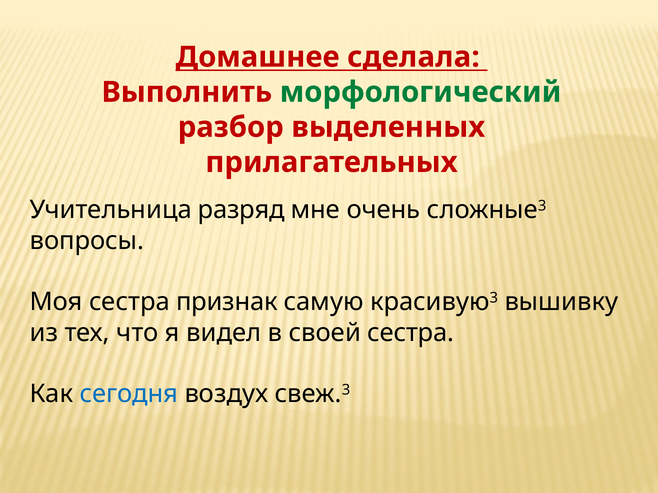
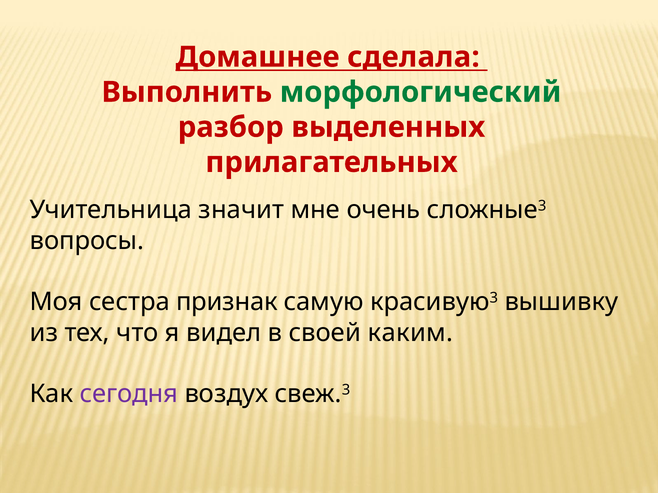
разряд: разряд -> значит (241, 210)
своей сестра: сестра -> каким (410, 333)
сегодня colour: blue -> purple (129, 394)
